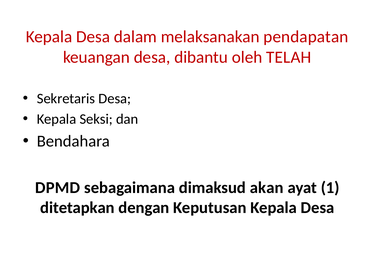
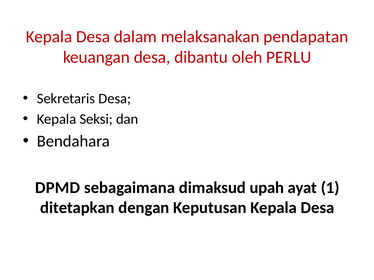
TELAH: TELAH -> PERLU (289, 57)
akan: akan -> upah (267, 188)
